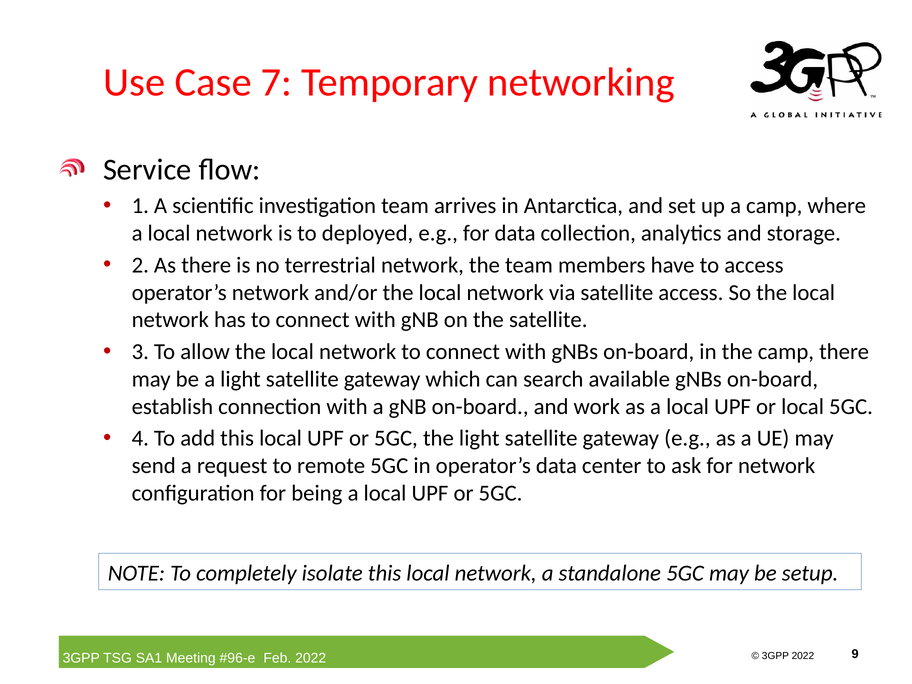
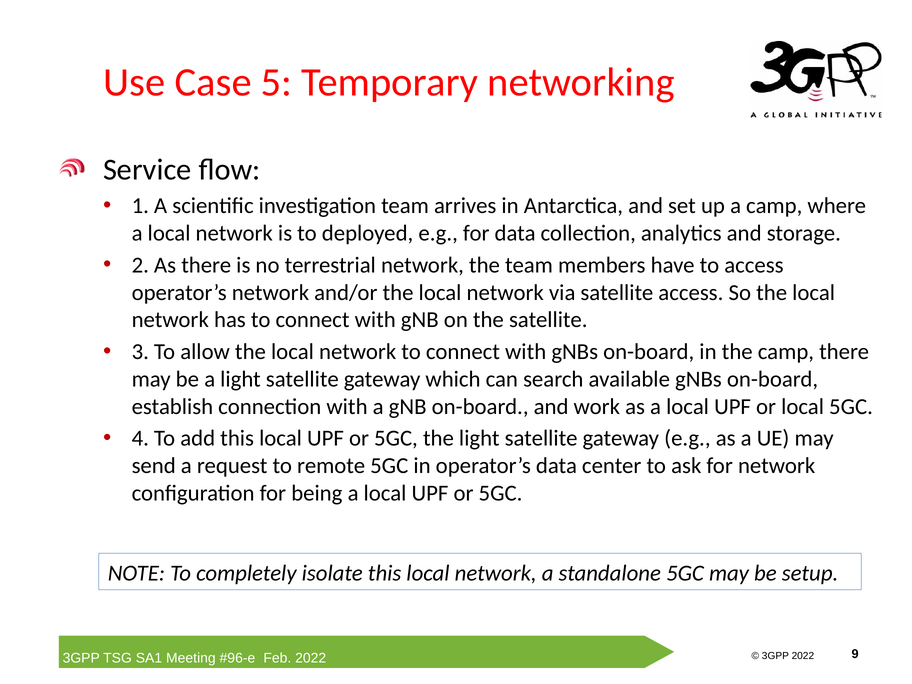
7: 7 -> 5 (277, 83)
